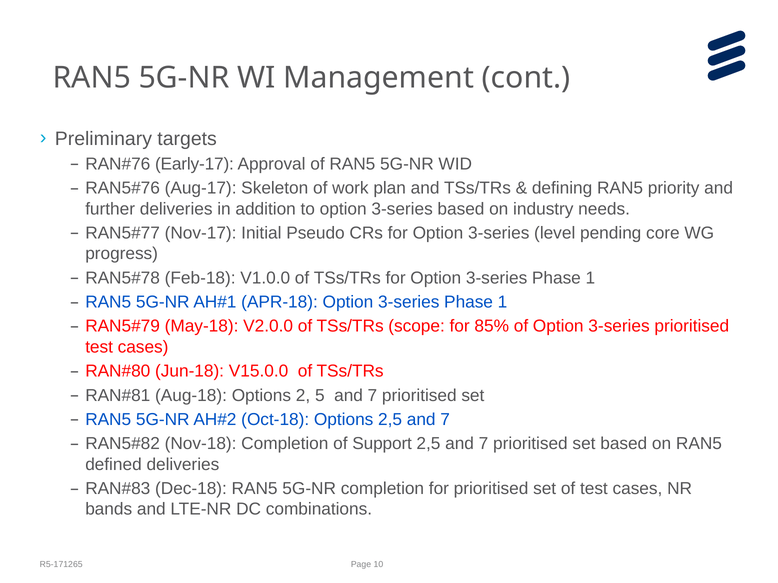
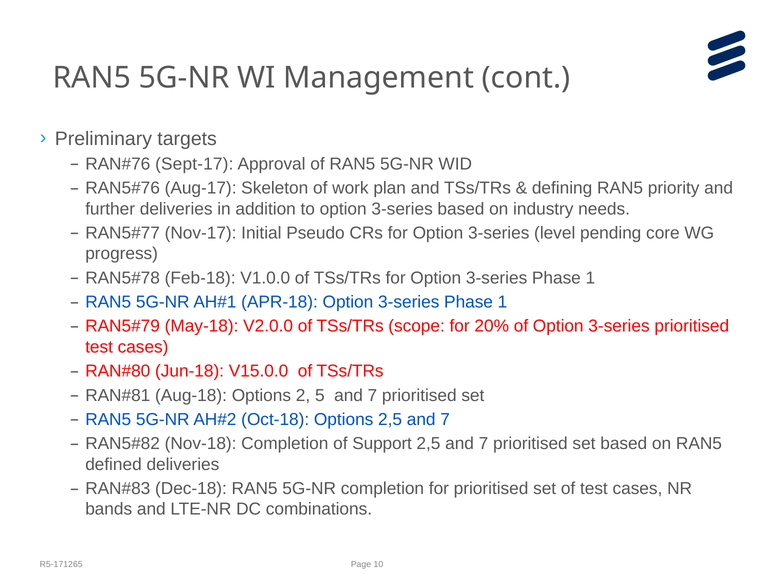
Early-17: Early-17 -> Sept-17 (194, 164)
85%: 85% -> 20% (492, 327)
